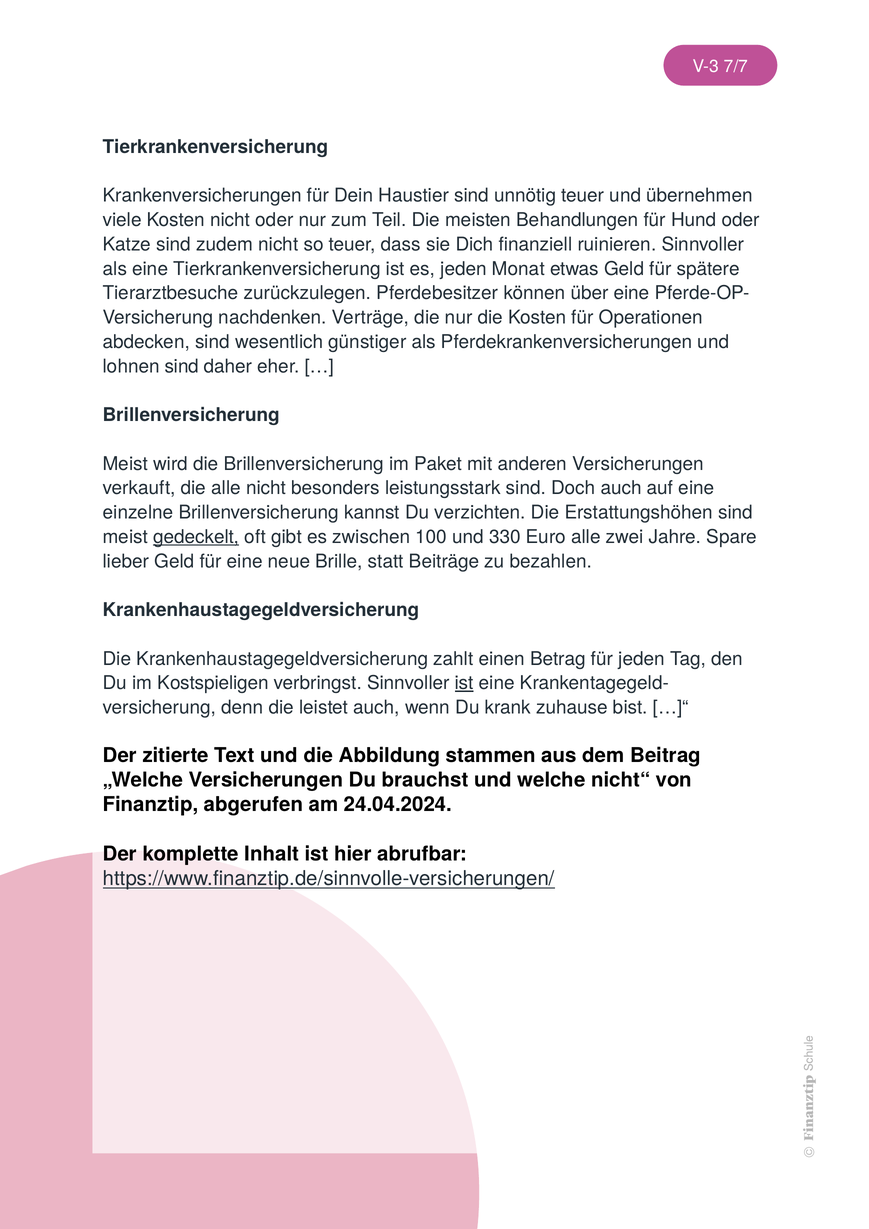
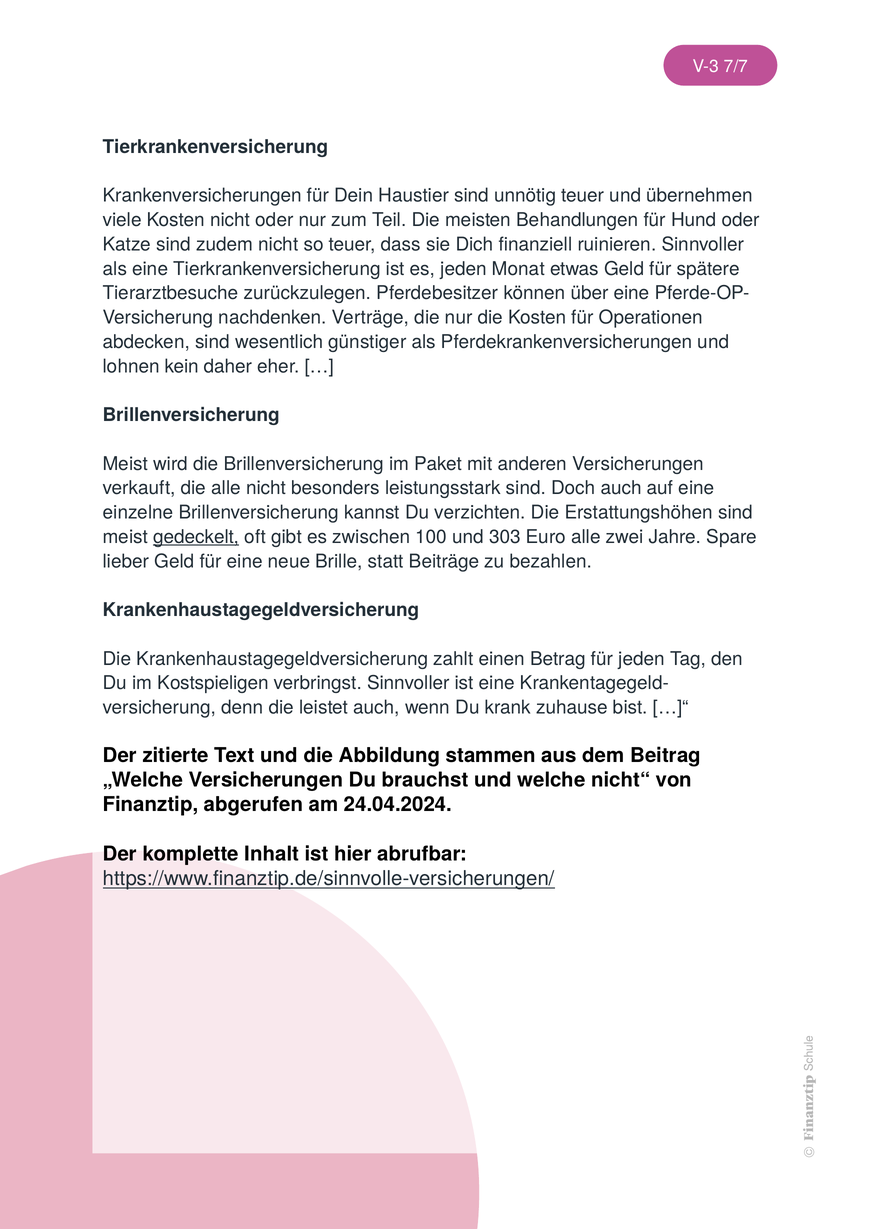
lohnen sind: sind -> kein (182, 366)
330: 330 -> 303 (505, 537)
ist underline: present -> none (464, 683)
